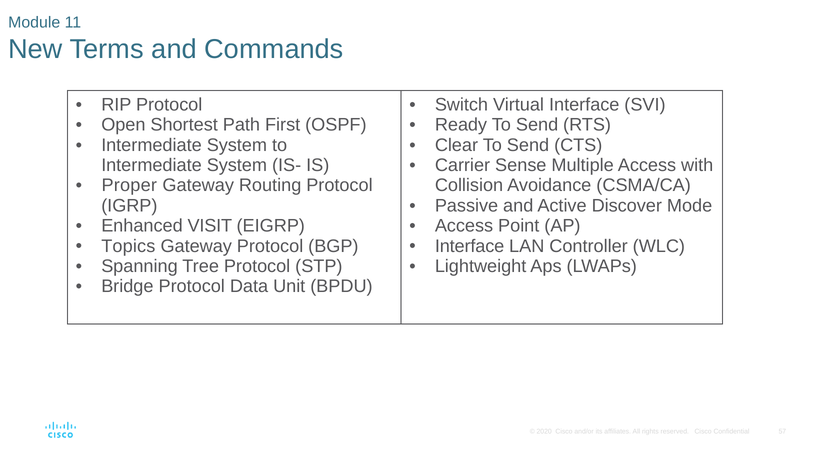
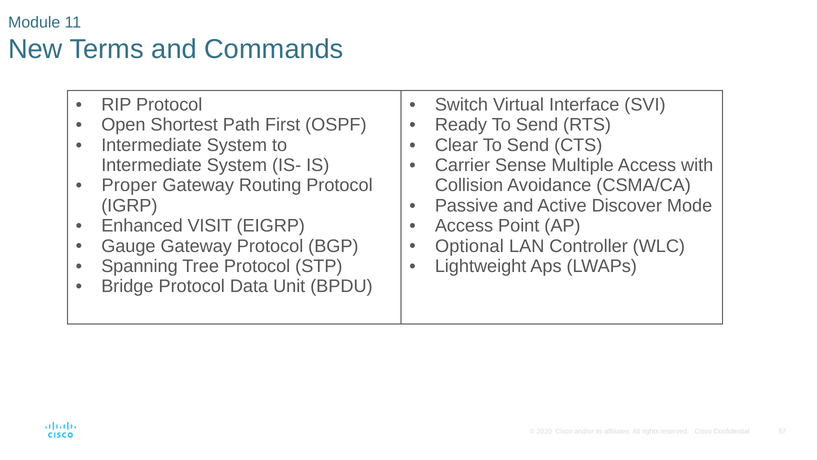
Topics: Topics -> Gauge (128, 246)
Interface: Interface -> Optional (469, 246)
